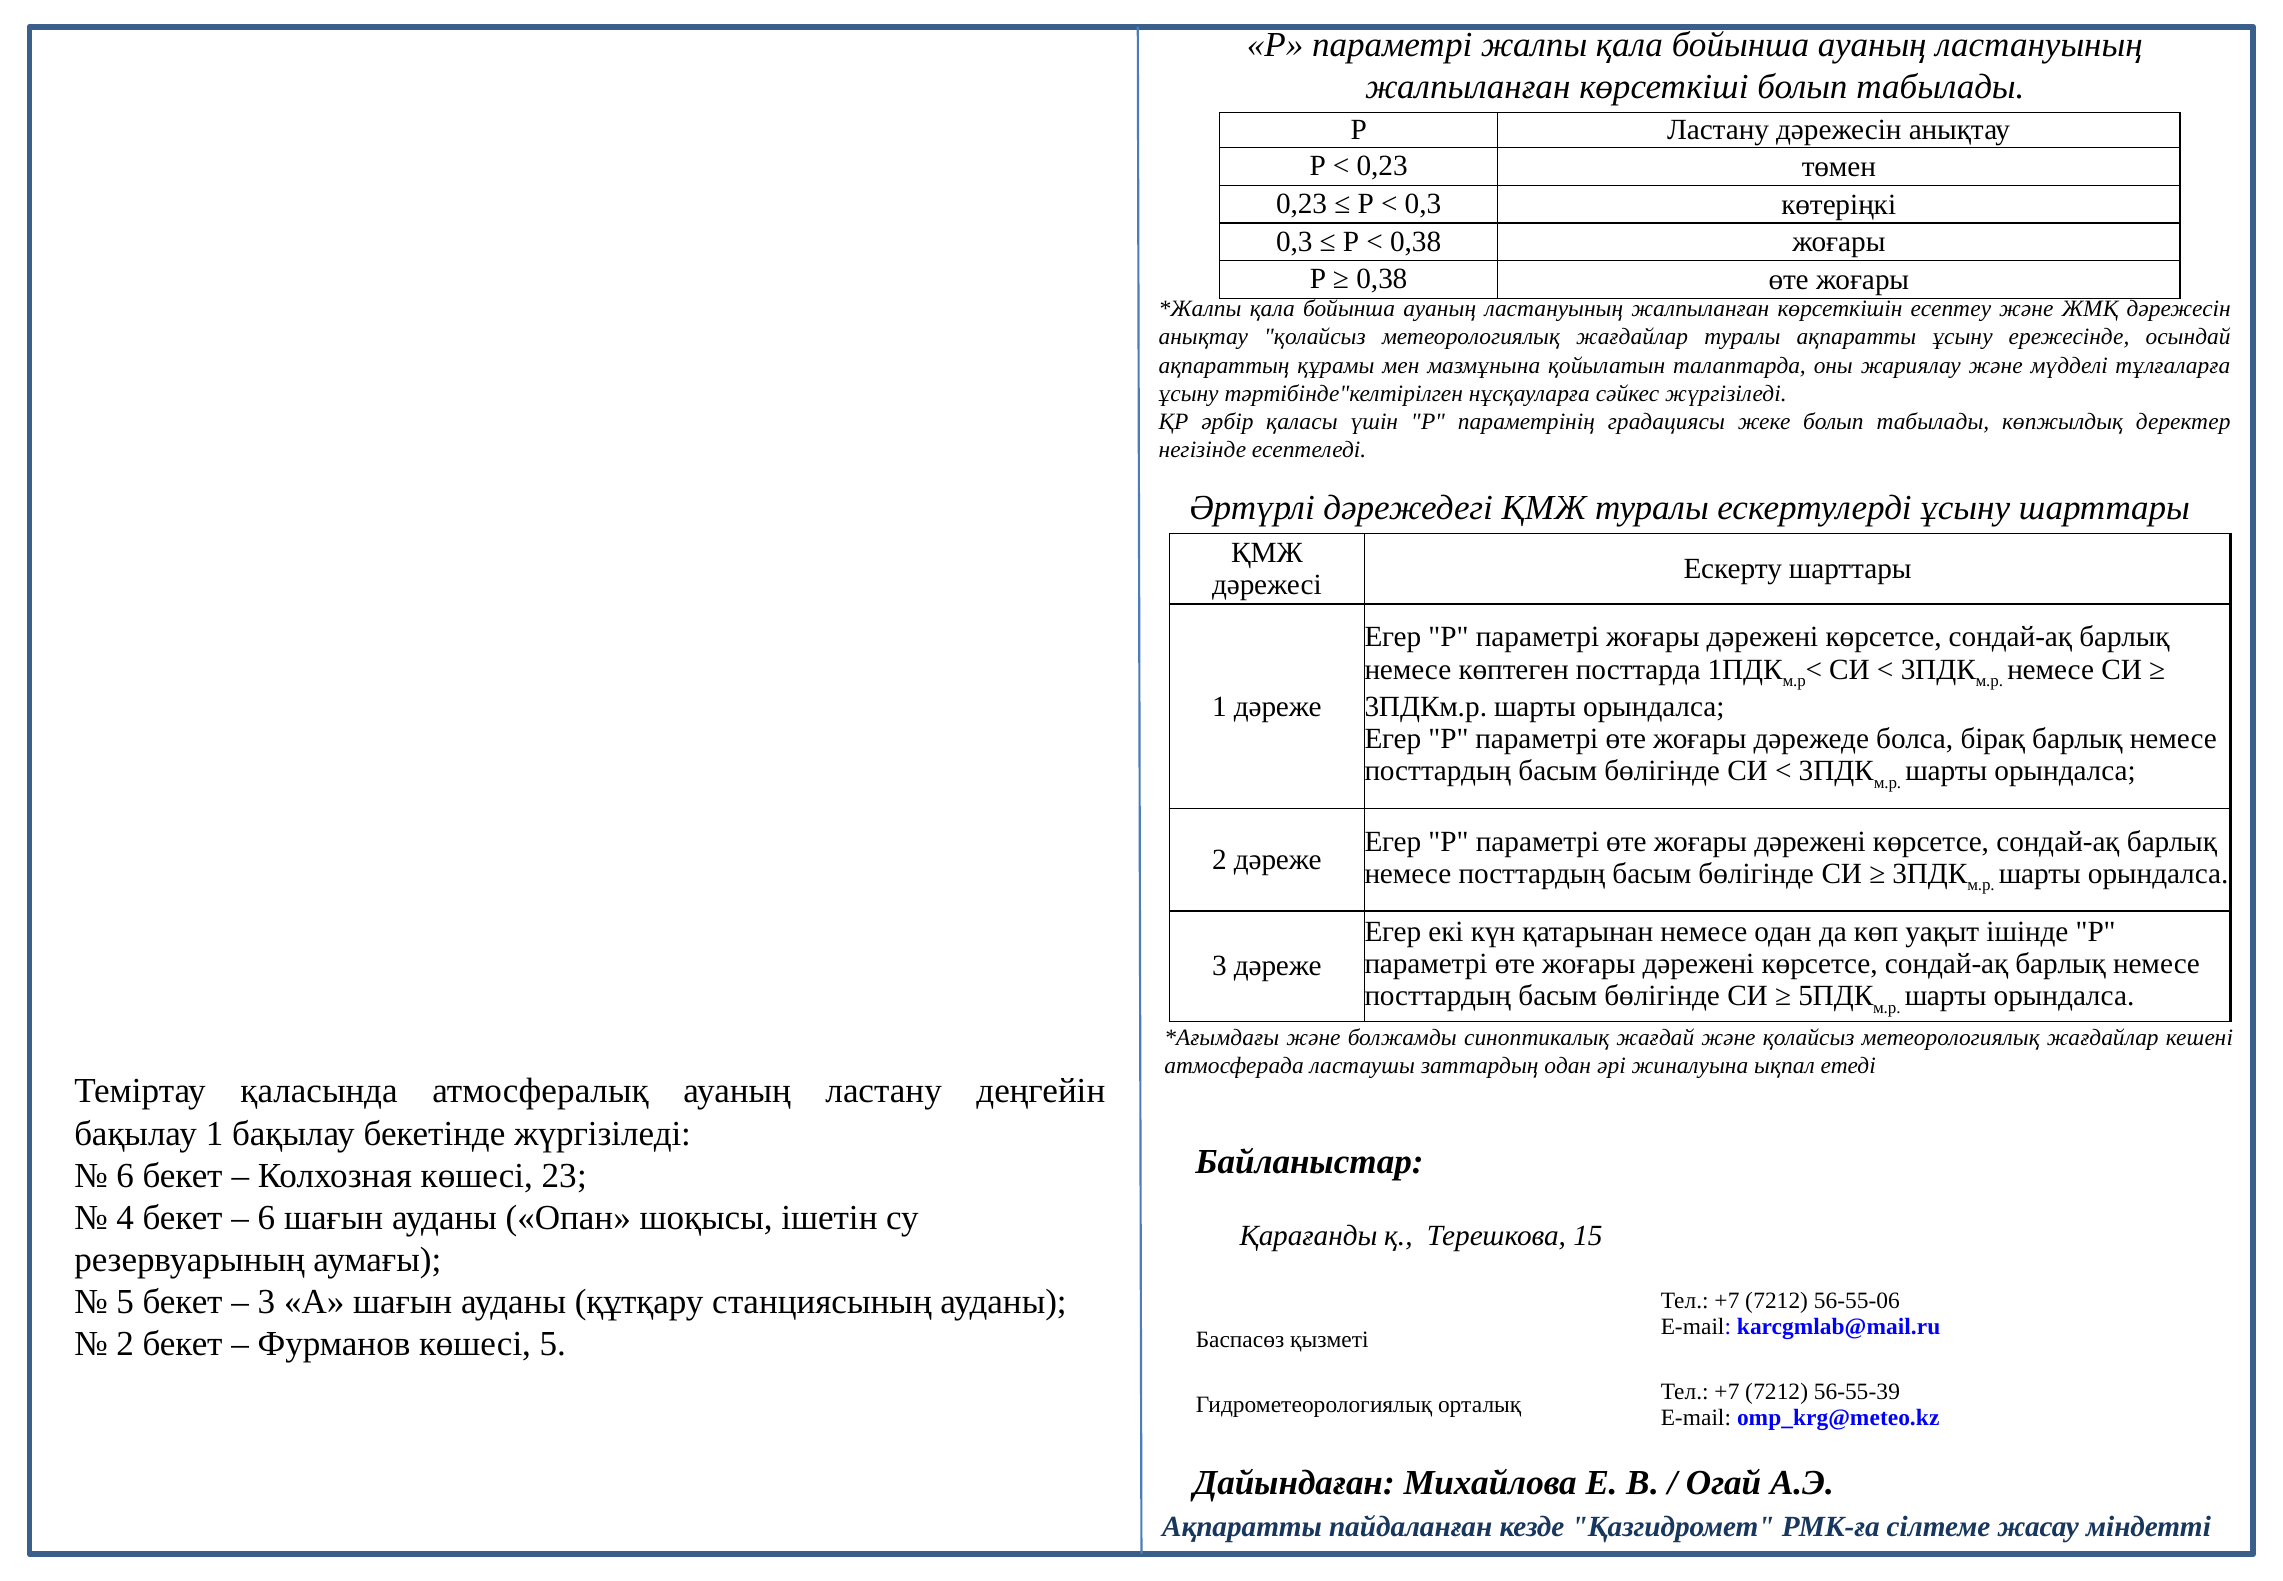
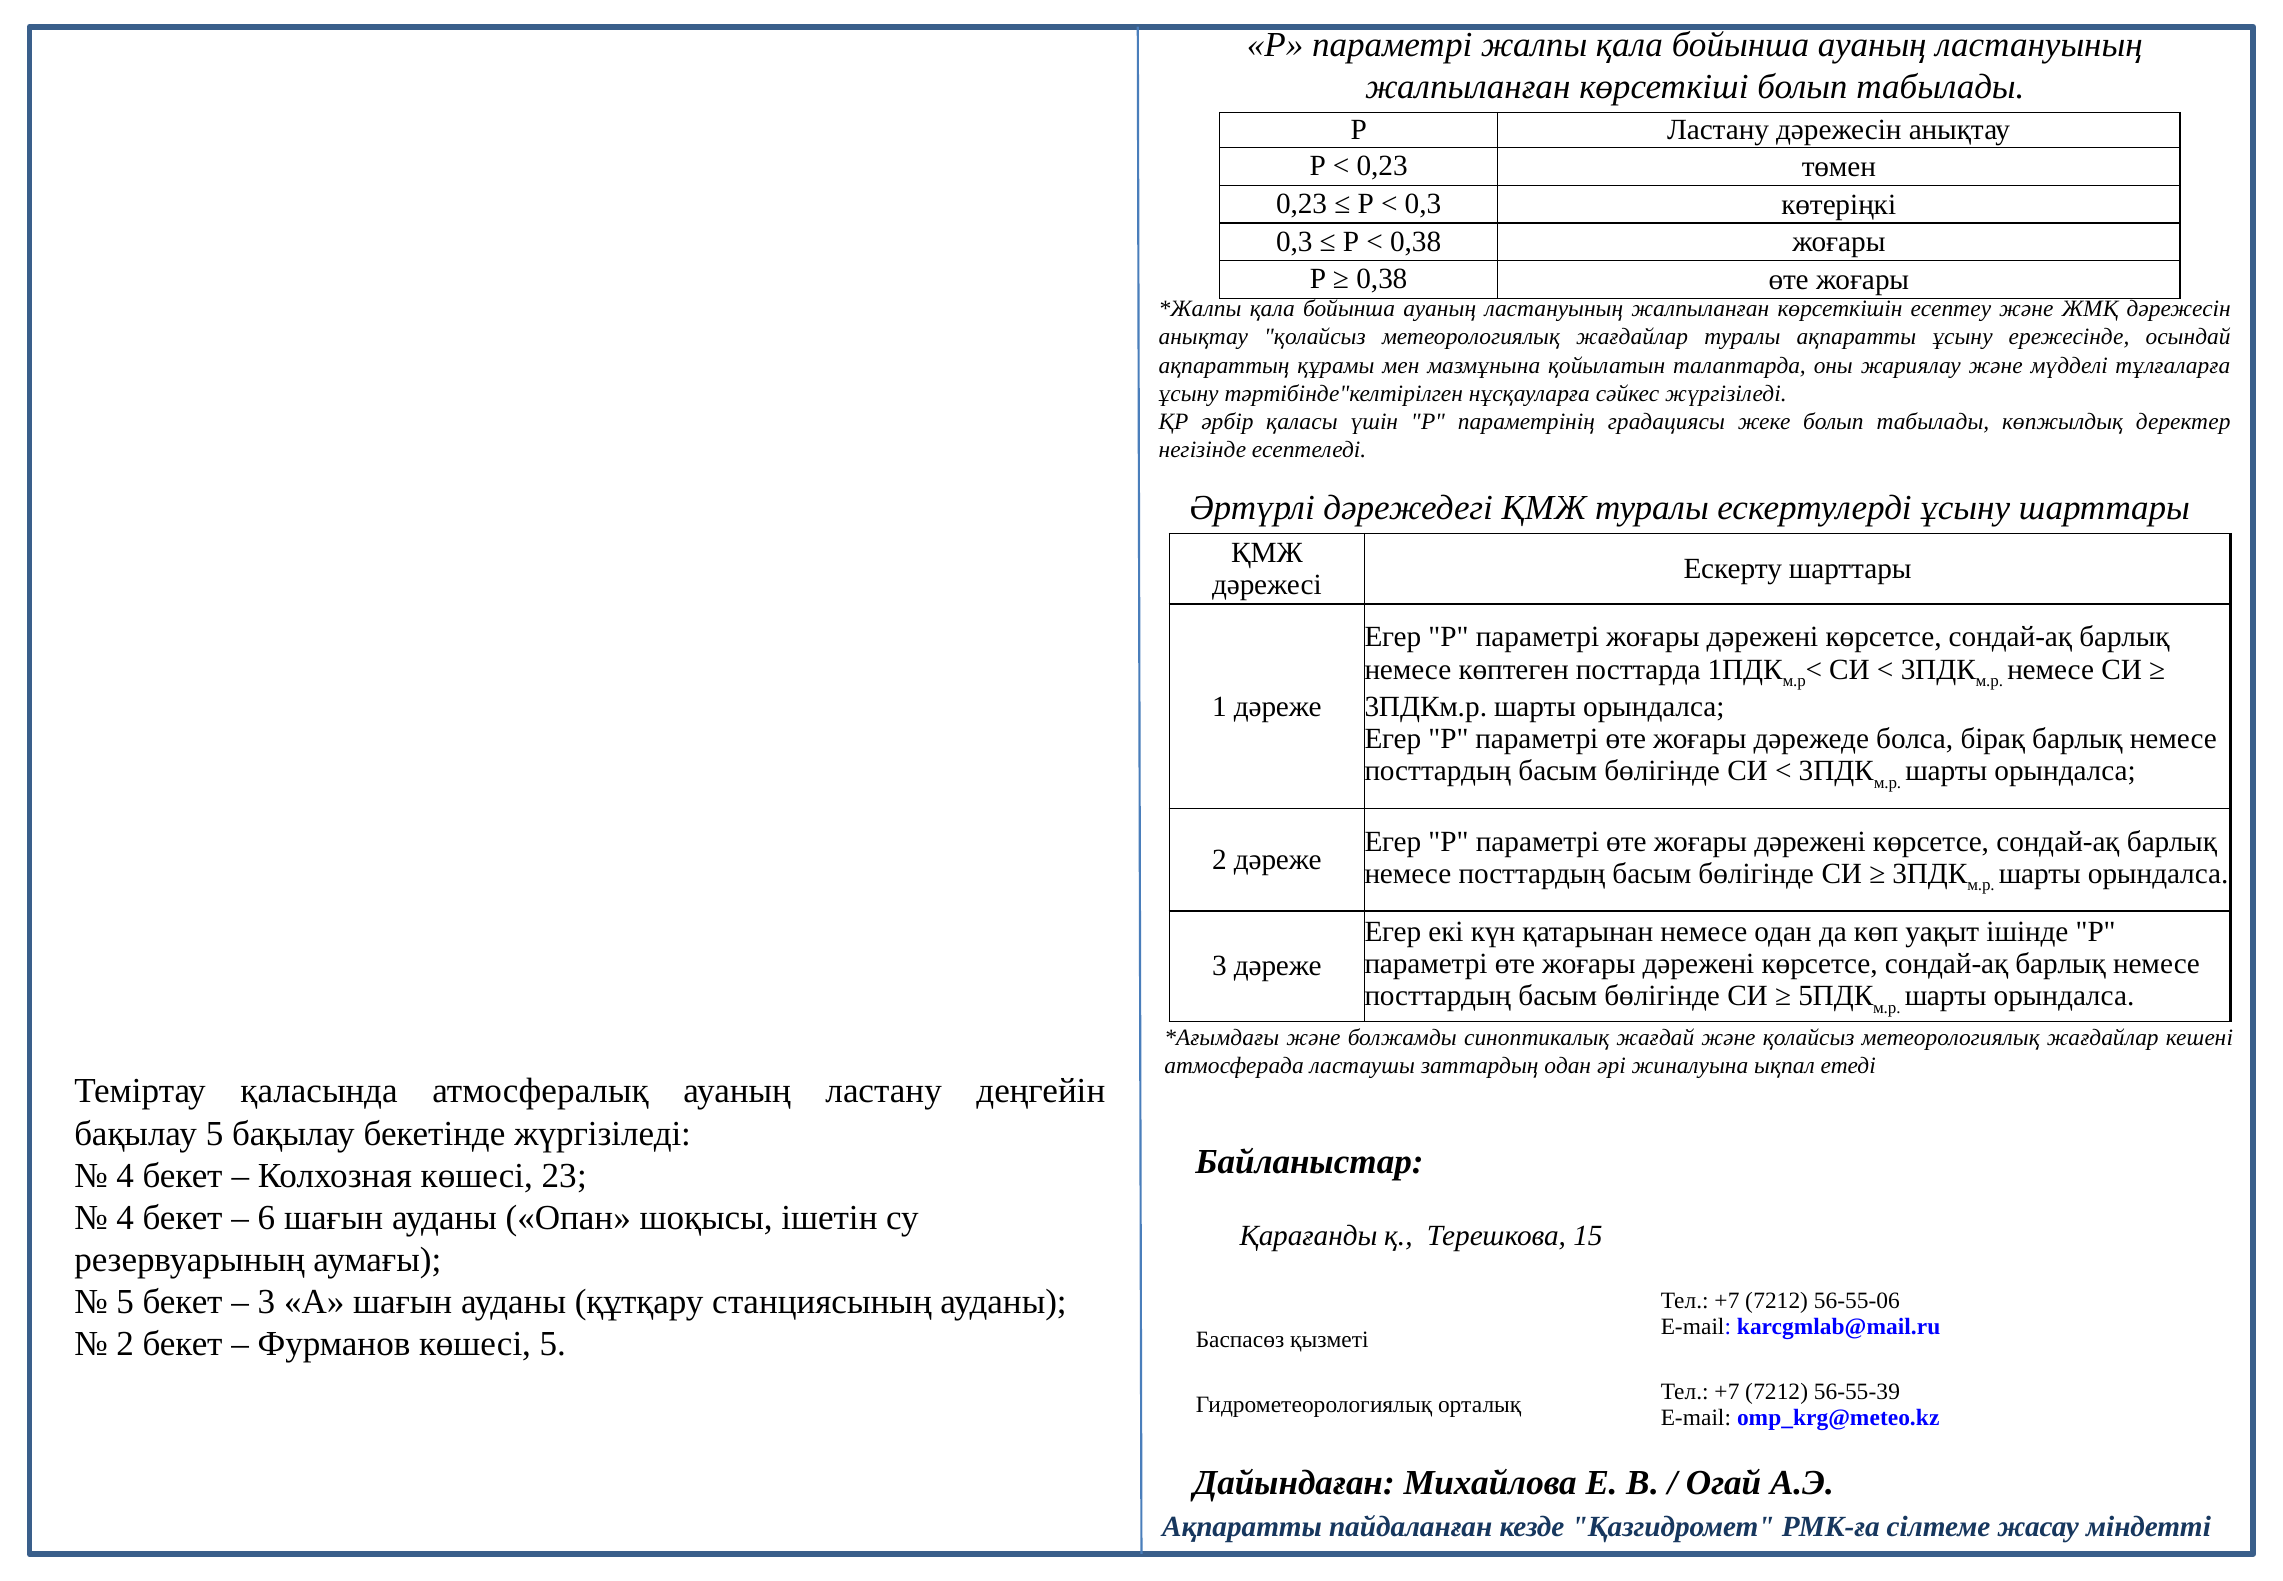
бақылау 1: 1 -> 5 (215, 1133)
6: 6 -> 4 (125, 1175)
